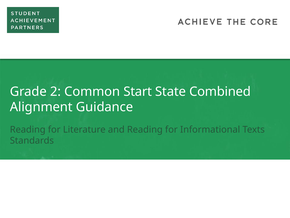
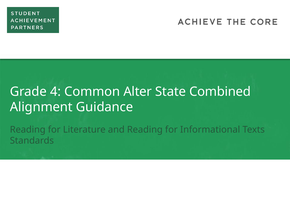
2: 2 -> 4 (56, 91)
Start: Start -> Alter (138, 91)
